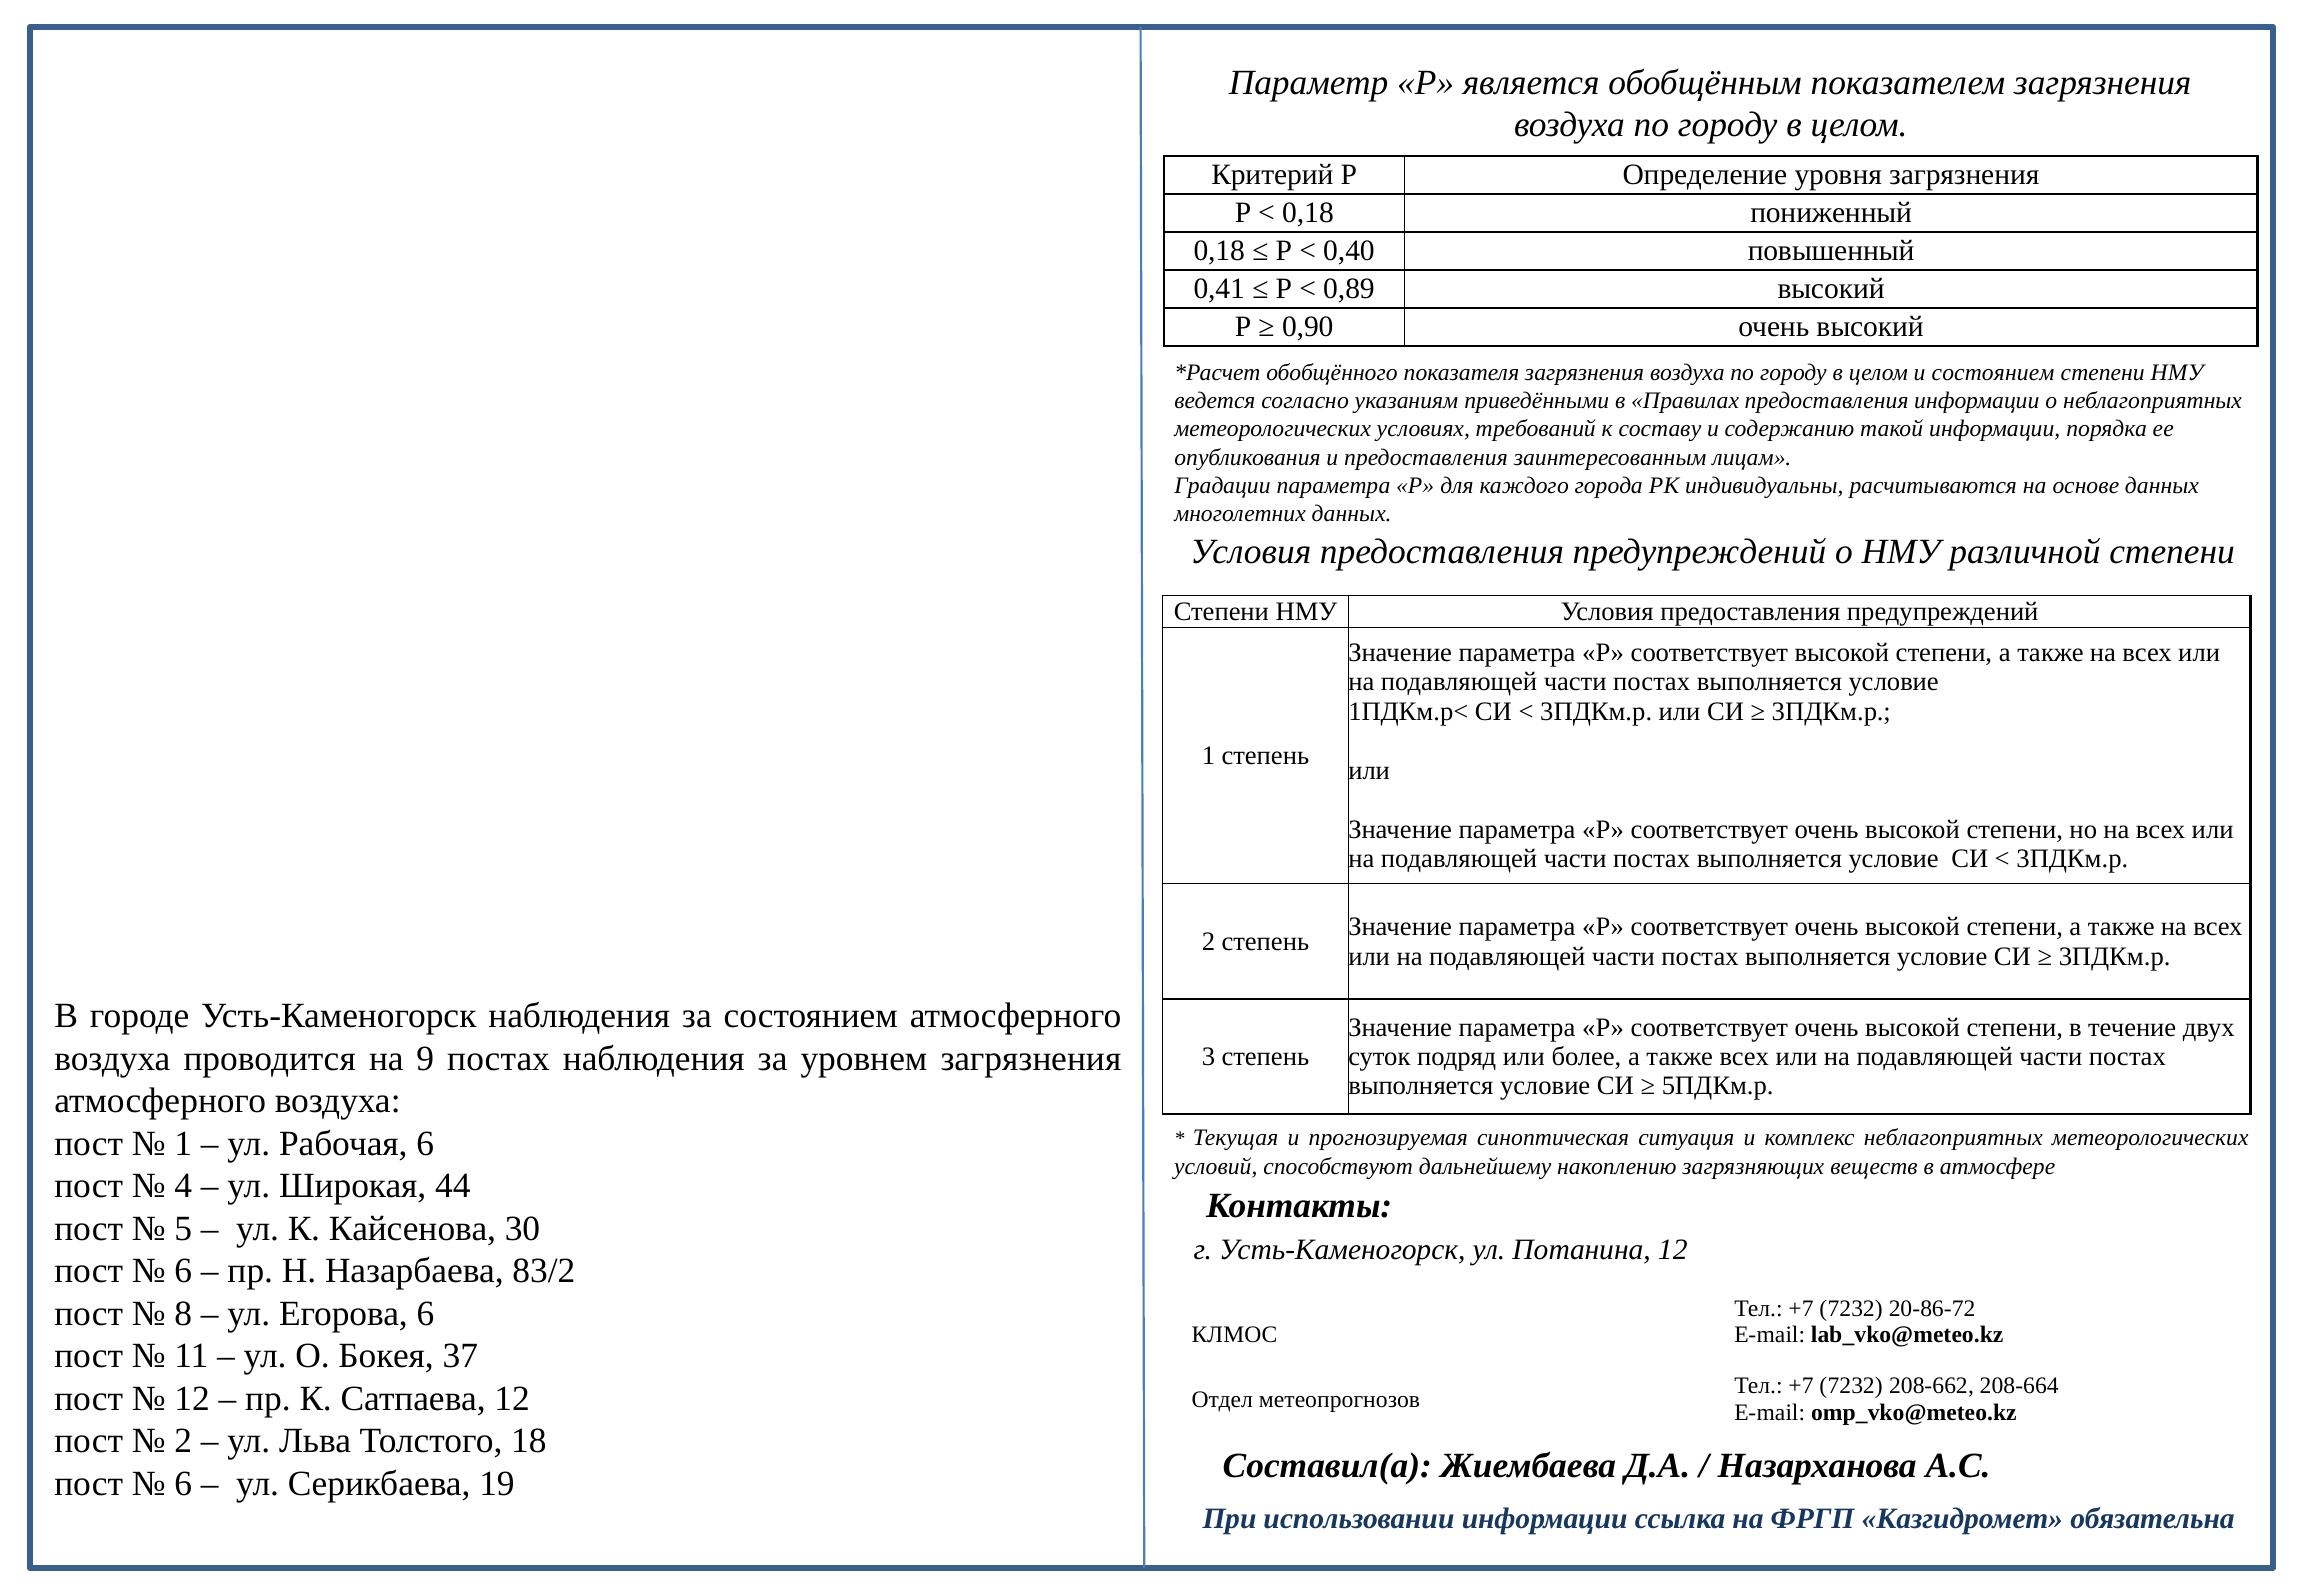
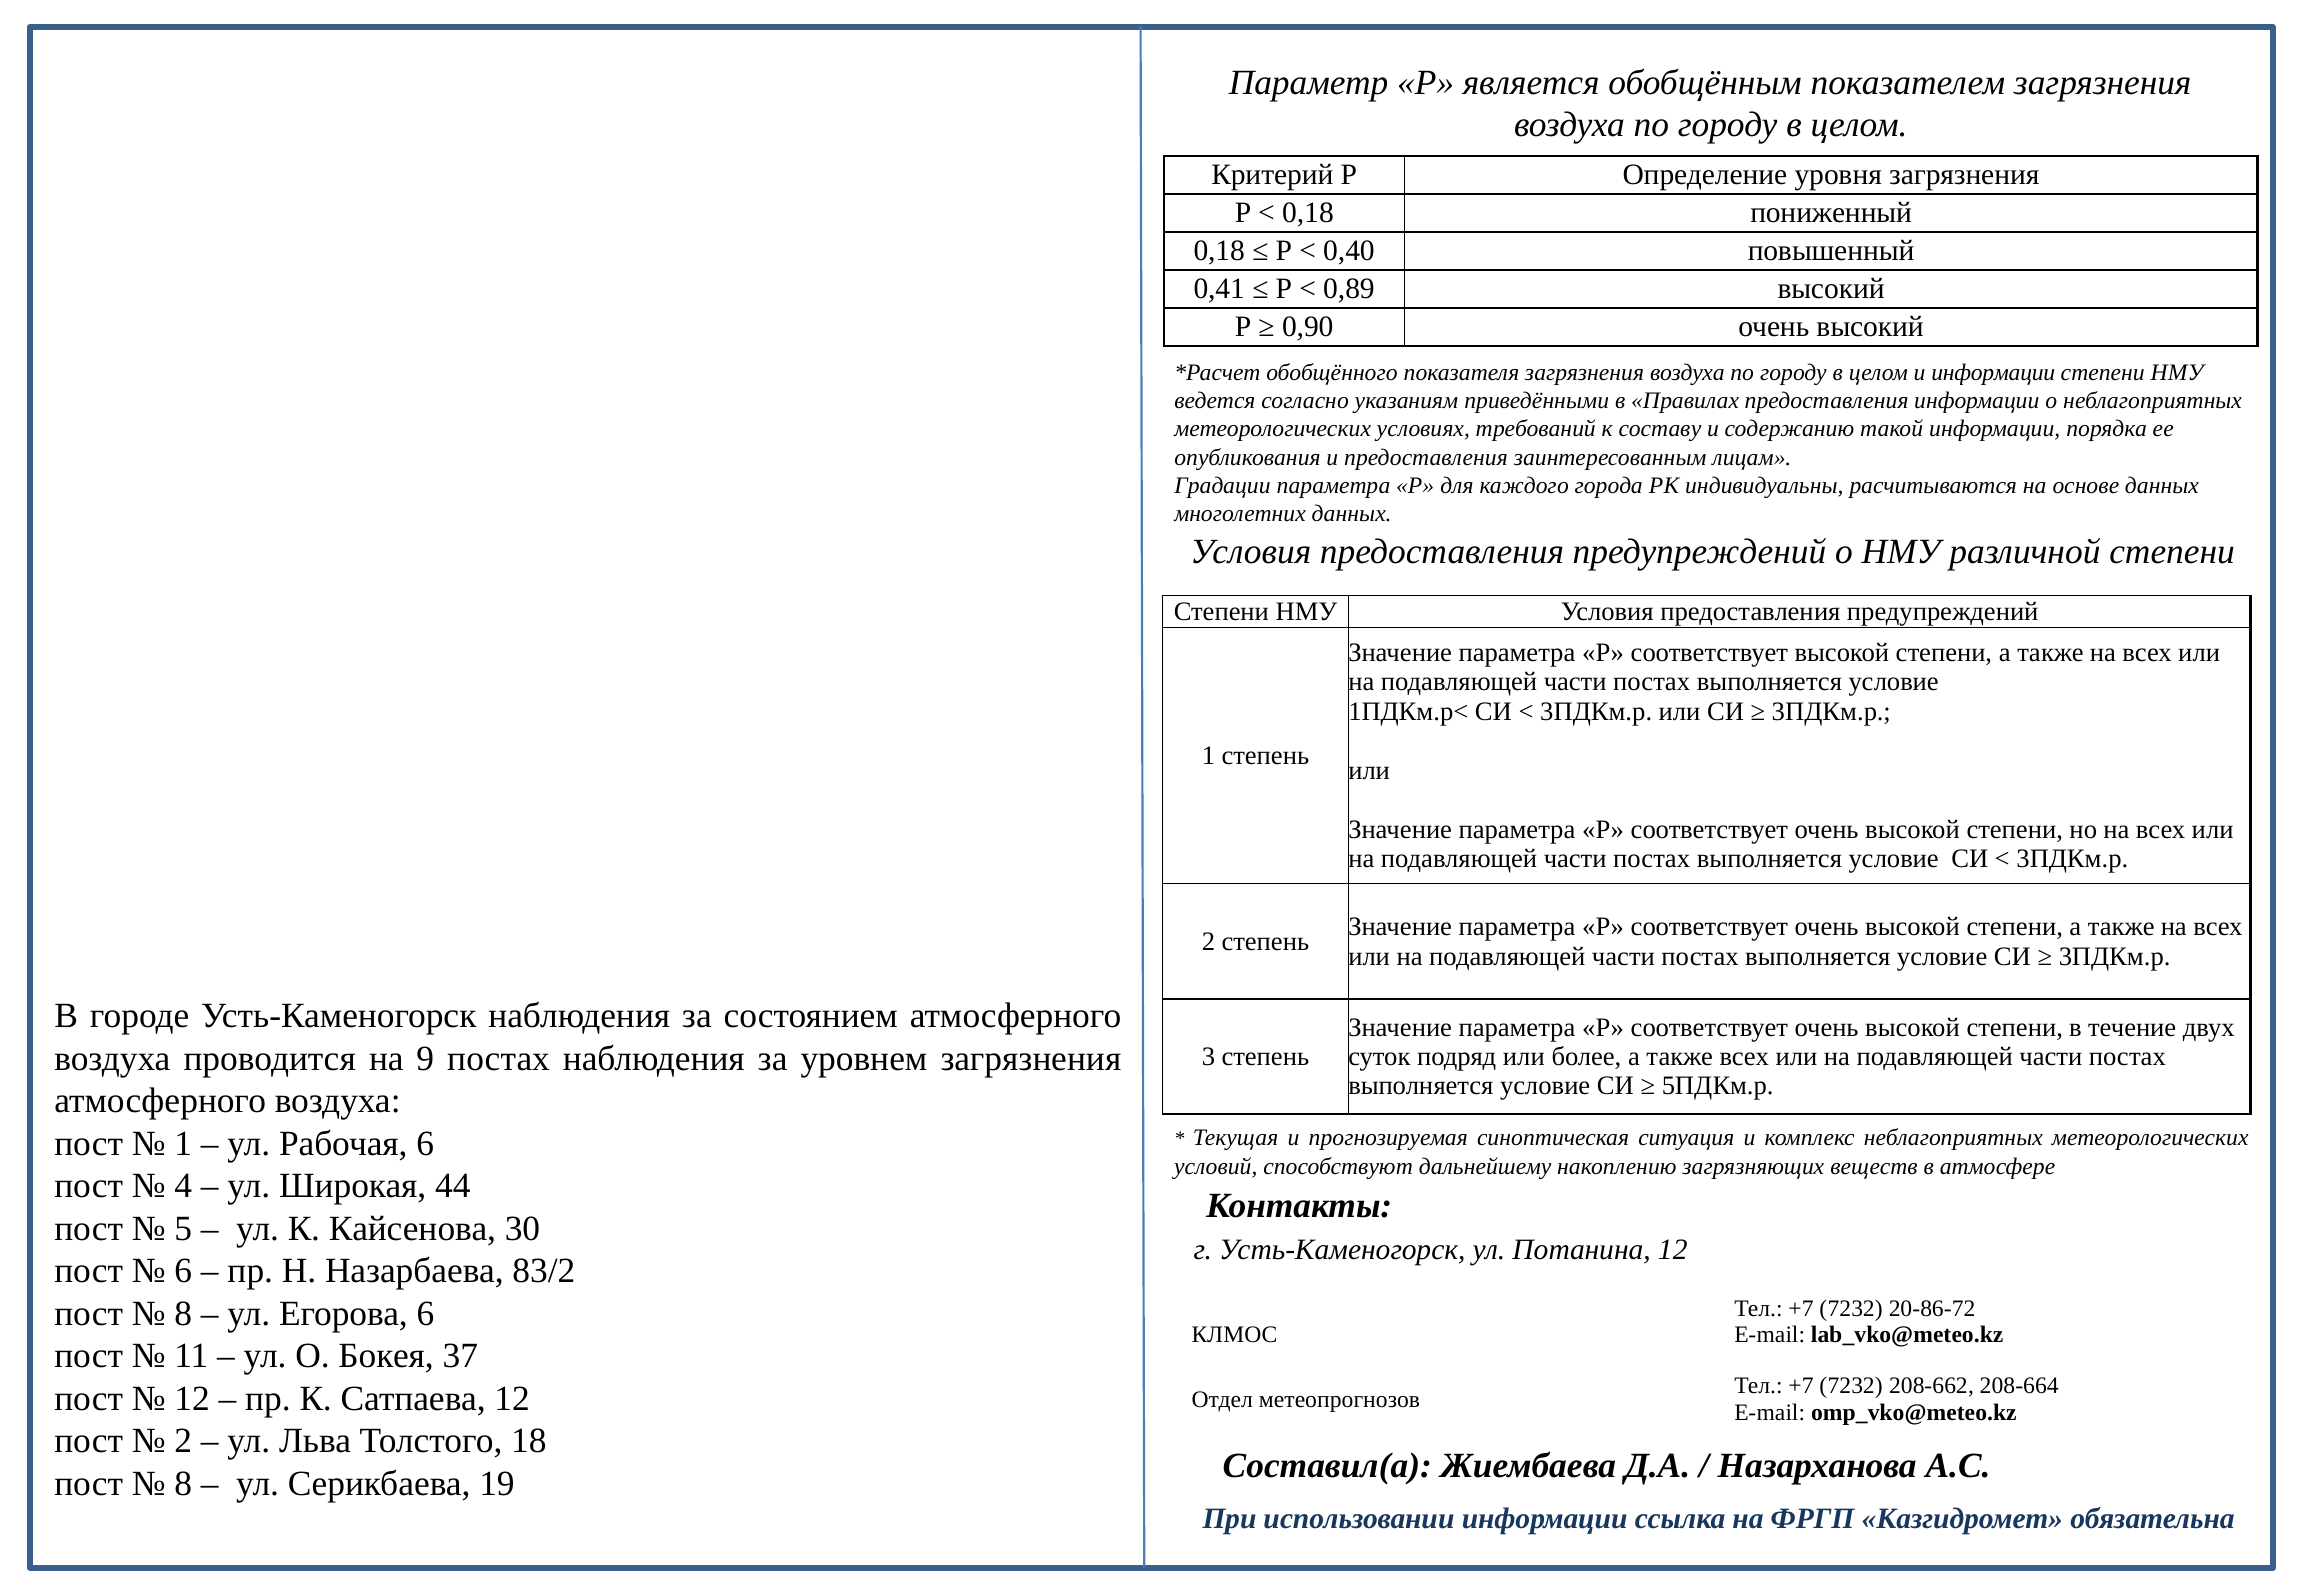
и состоянием: состоянием -> информации (1993, 372)
6: 6 -> 8 (183, 1483)
